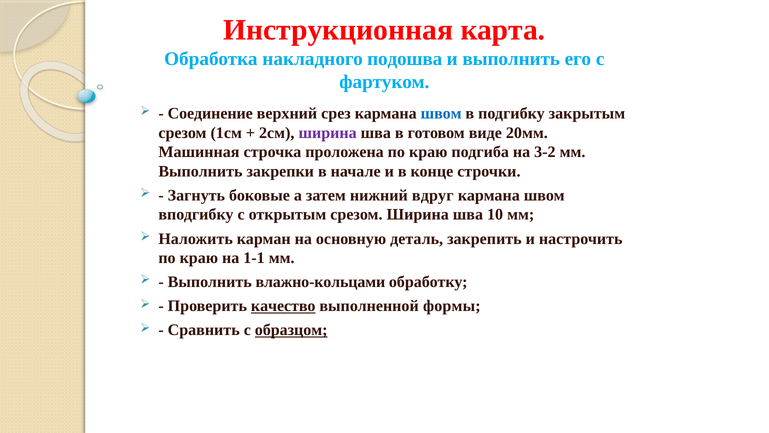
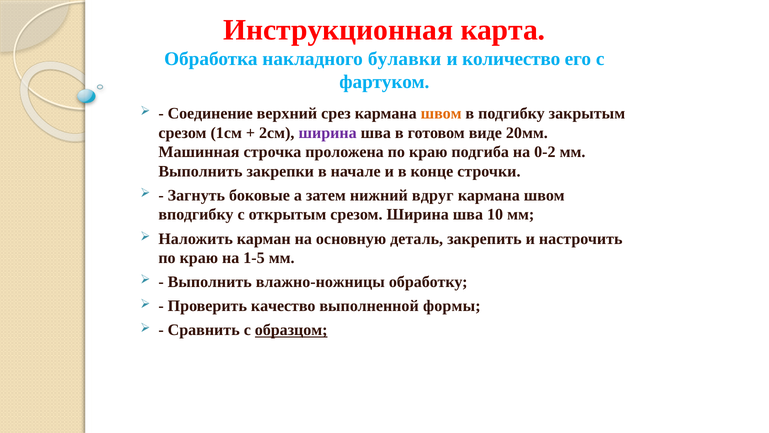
подошва: подошва -> булавки (405, 59)
и выполнить: выполнить -> количество (511, 59)
швом colour: blue -> orange (441, 113)
3-2: 3-2 -> 0-2 (545, 152)
1-1: 1-1 -> 1-5 (254, 258)
влажно-кольцами: влажно-кольцами -> влажно-ножницы (320, 282)
качество underline: present -> none (283, 306)
